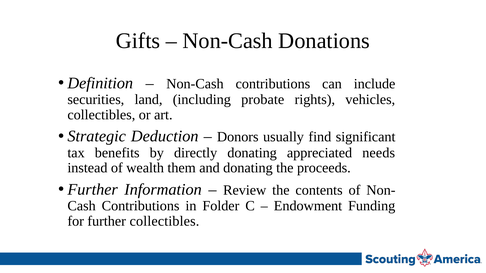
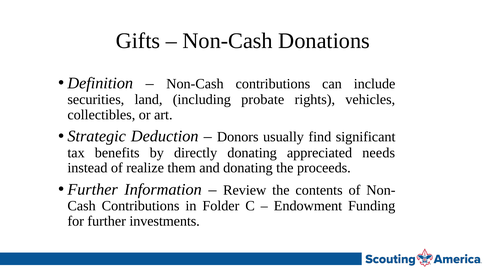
wealth: wealth -> realize (145, 168)
further collectibles: collectibles -> investments (165, 221)
